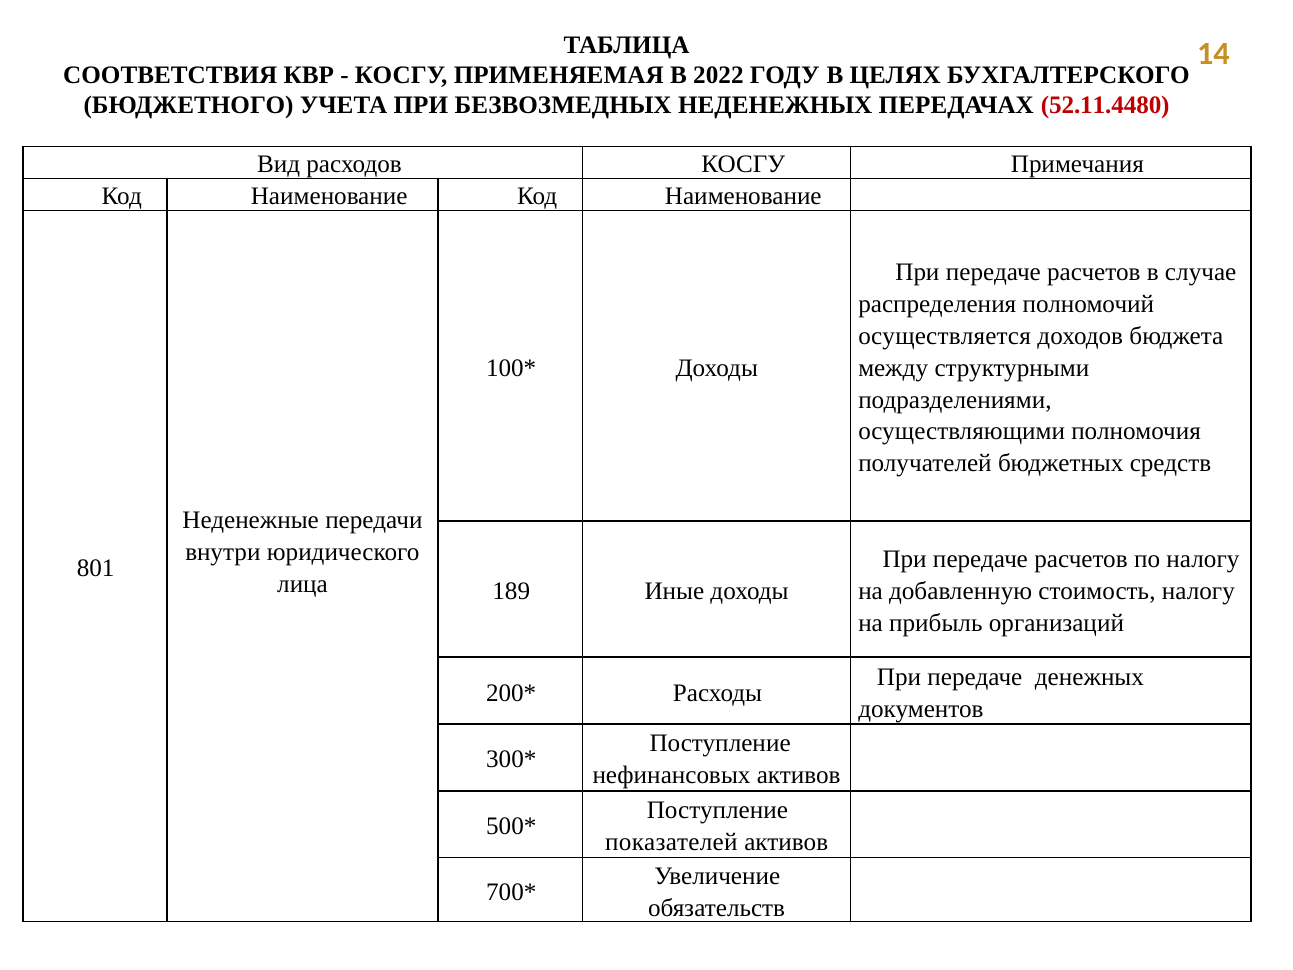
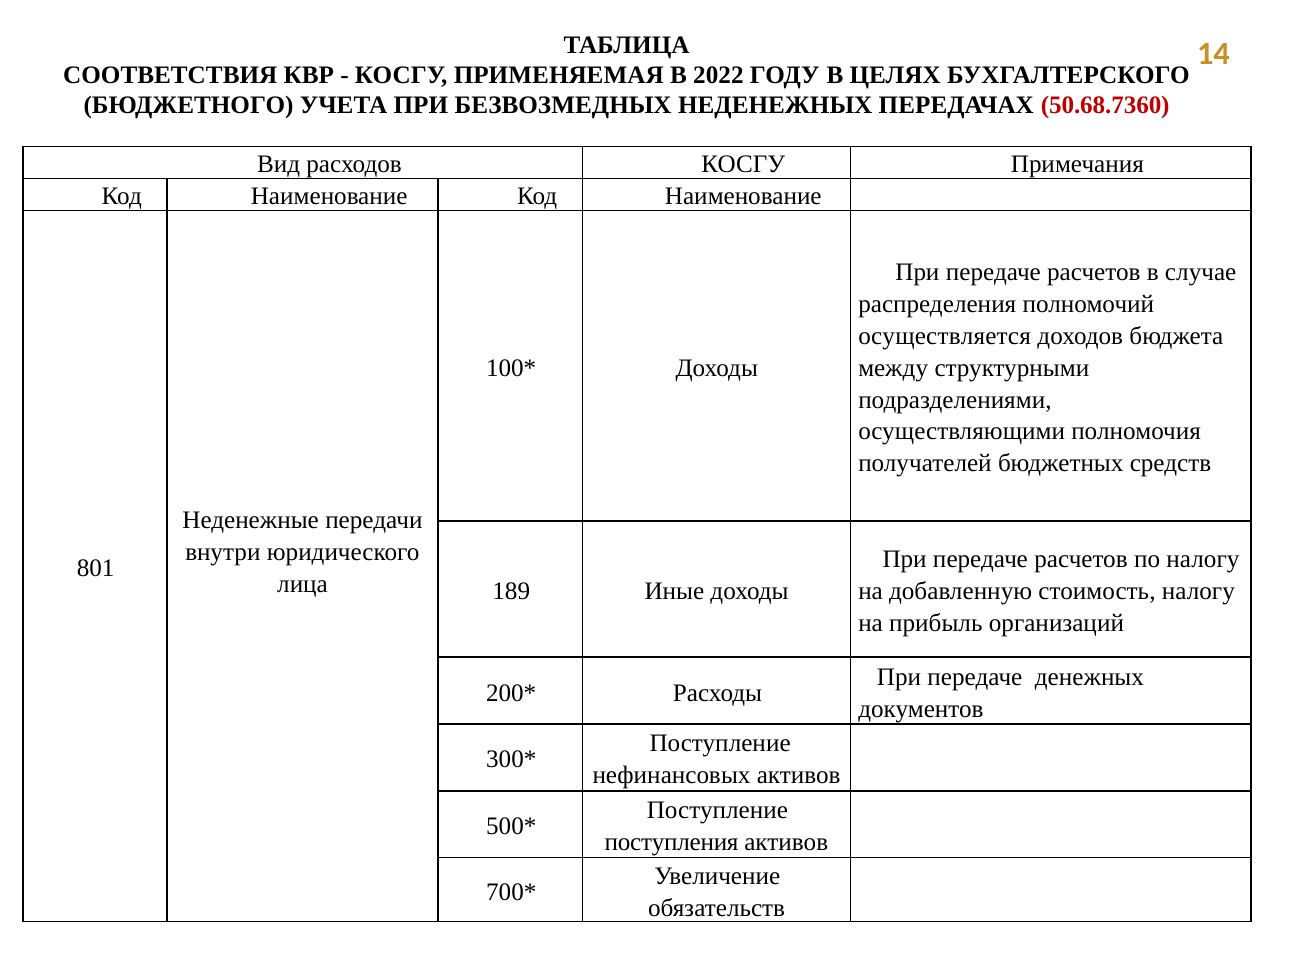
52.11.4480: 52.11.4480 -> 50.68.7360 (1105, 105)
показателей: показателей -> поступления (672, 842)
